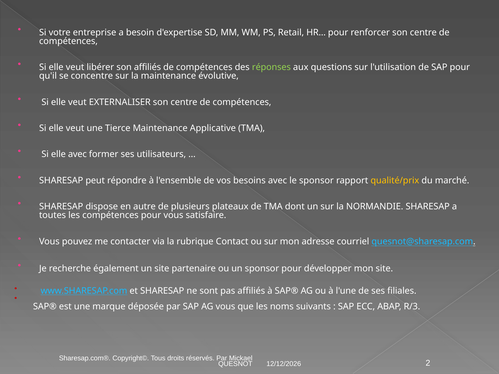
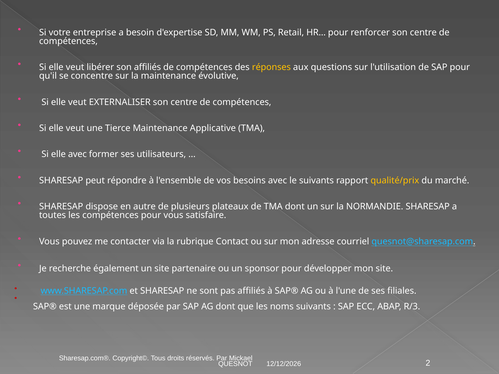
réponses colour: light green -> yellow (271, 67)
le sponsor: sponsor -> suivants (316, 181)
AG vous: vous -> dont (225, 307)
